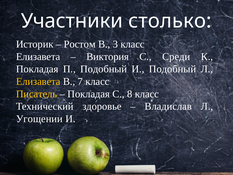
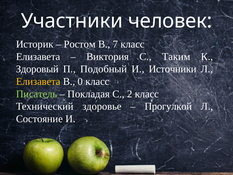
столько: столько -> человек (170, 21)
3: 3 -> 7 (115, 44)
Среди: Среди -> Таким (176, 57)
Покладая: Покладая -> Здоровый (37, 69)
И Подобный: Подобный -> Источники (173, 69)
7: 7 -> 0 (80, 81)
Писатель colour: yellow -> light green (37, 94)
8: 8 -> 2 (130, 94)
Владислав: Владислав -> Прогулкой (168, 106)
Угощении: Угощении -> Состояние (39, 119)
